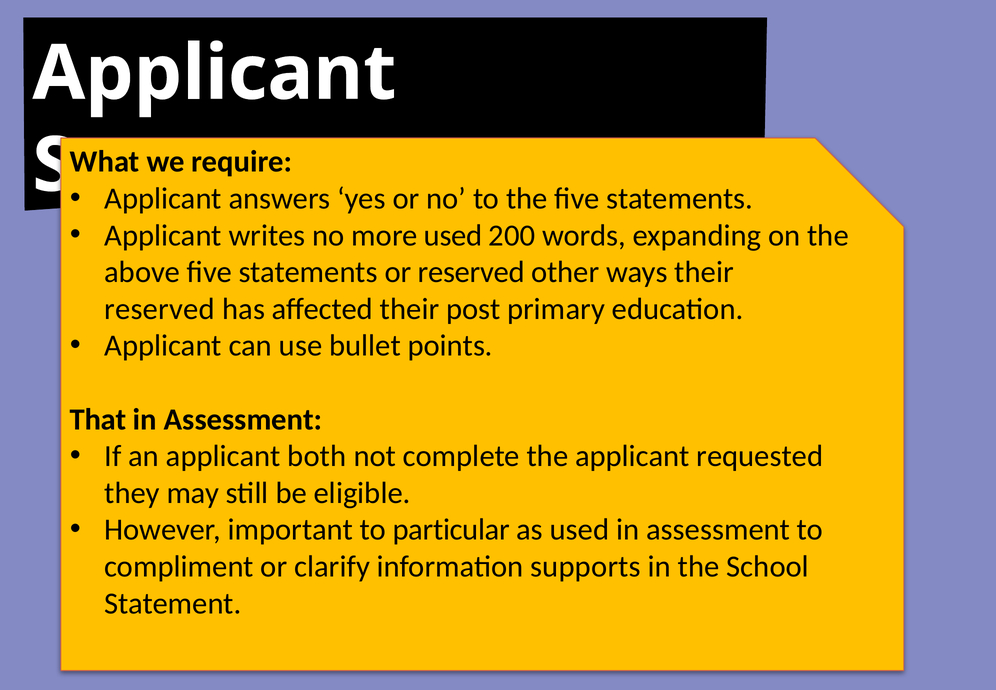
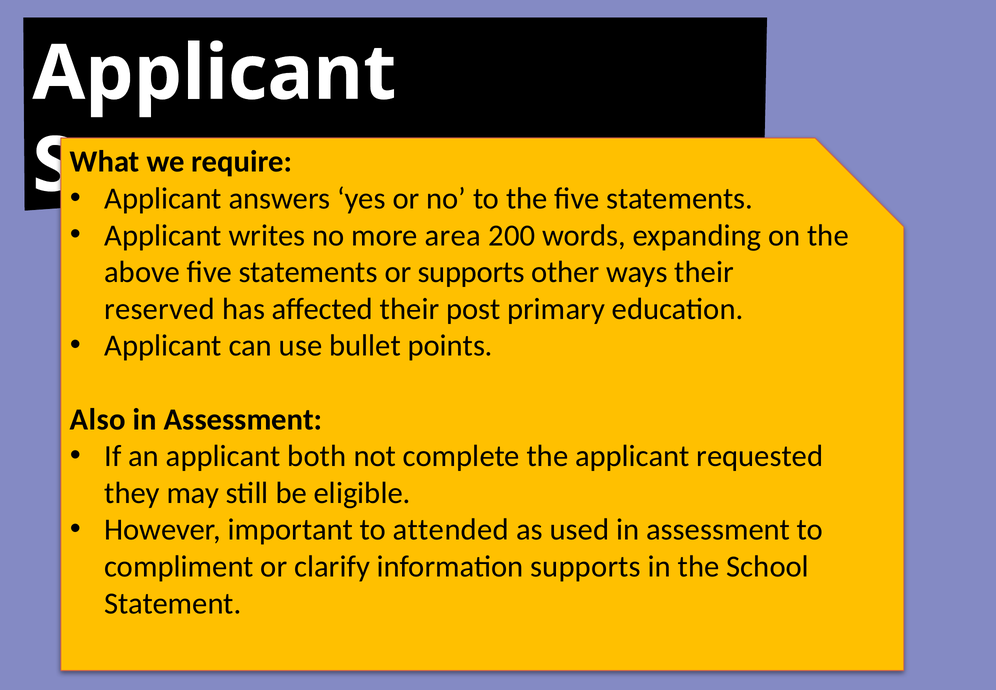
more used: used -> area (453, 235)
or reserved: reserved -> supports (471, 272)
That: That -> Also (98, 419)
particular: particular -> attended (451, 529)
